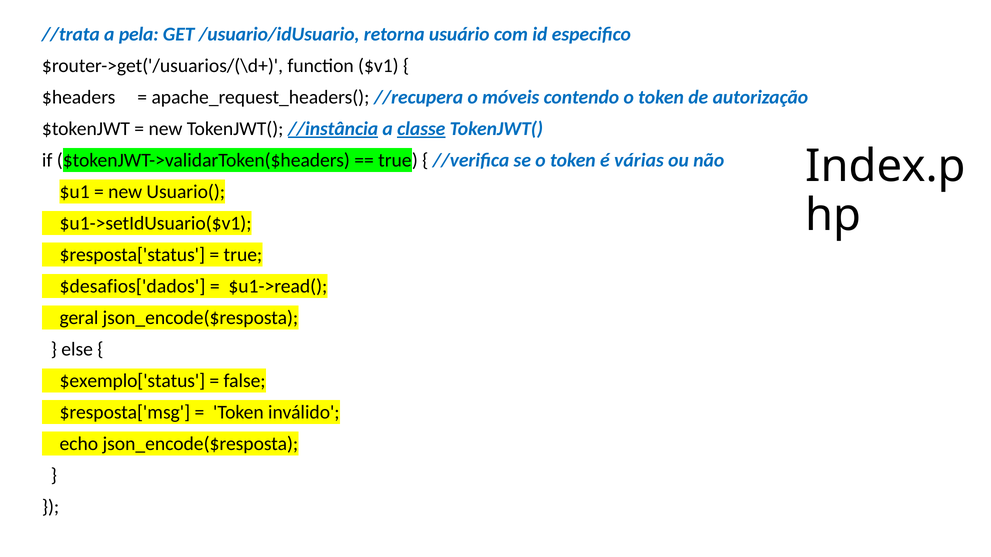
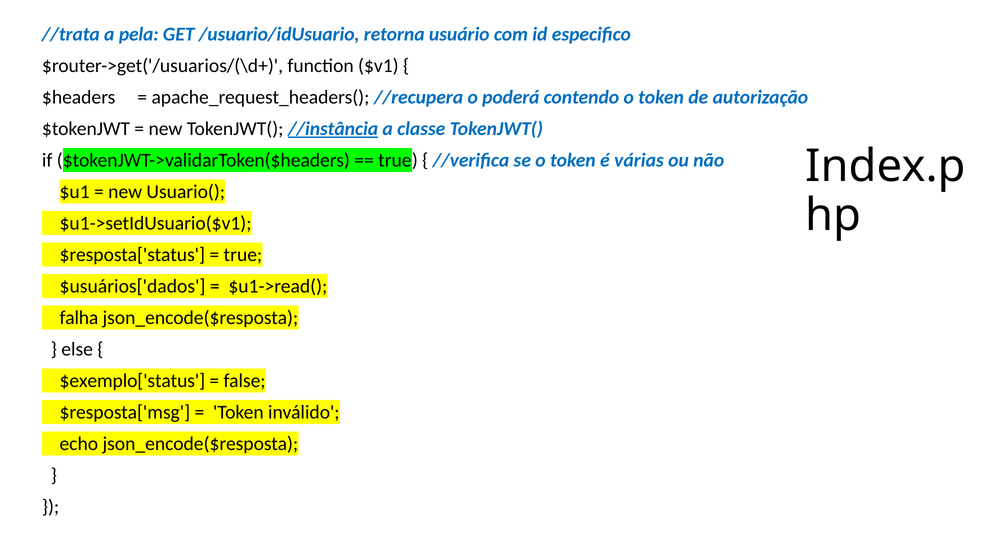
móveis: móveis -> poderá (511, 97)
classe underline: present -> none (421, 129)
$desafios['dados: $desafios['dados -> $usuários['dados (133, 287)
geral: geral -> falha (79, 318)
